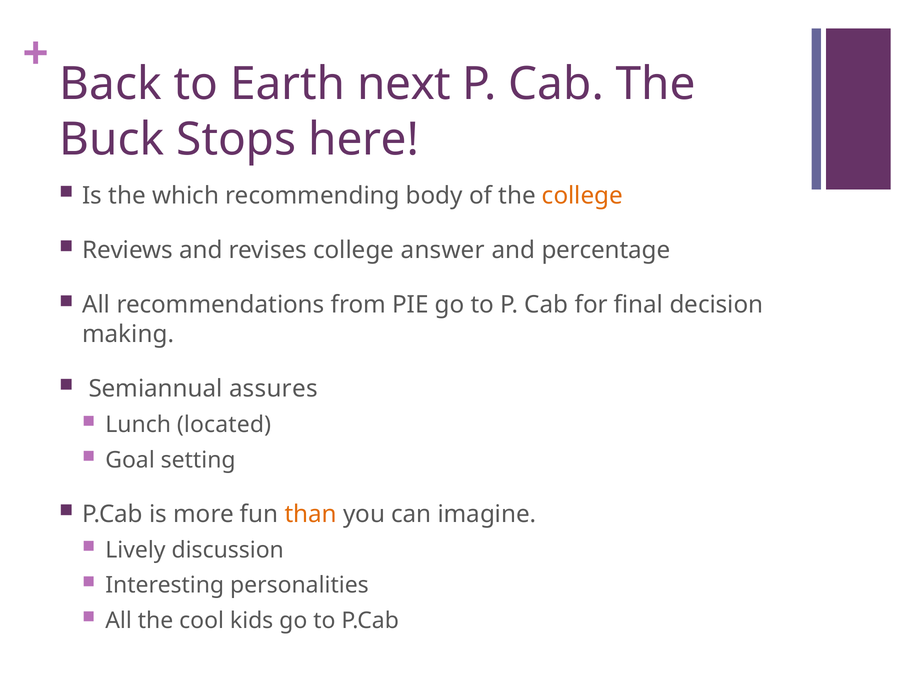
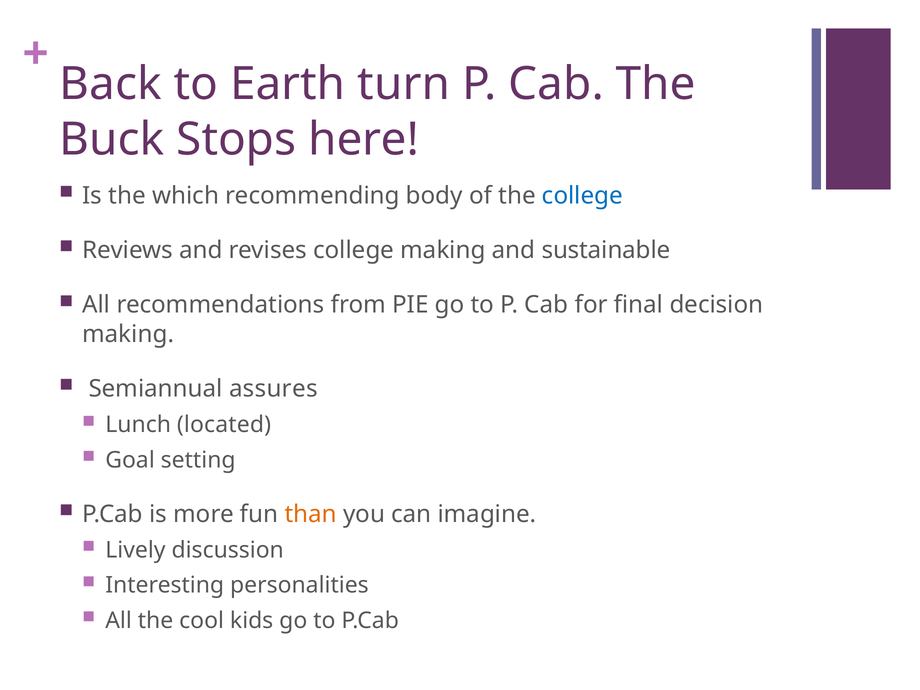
next: next -> turn (404, 84)
college colour: orange -> blue (582, 196)
college answer: answer -> making (443, 250)
percentage: percentage -> sustainable (606, 250)
